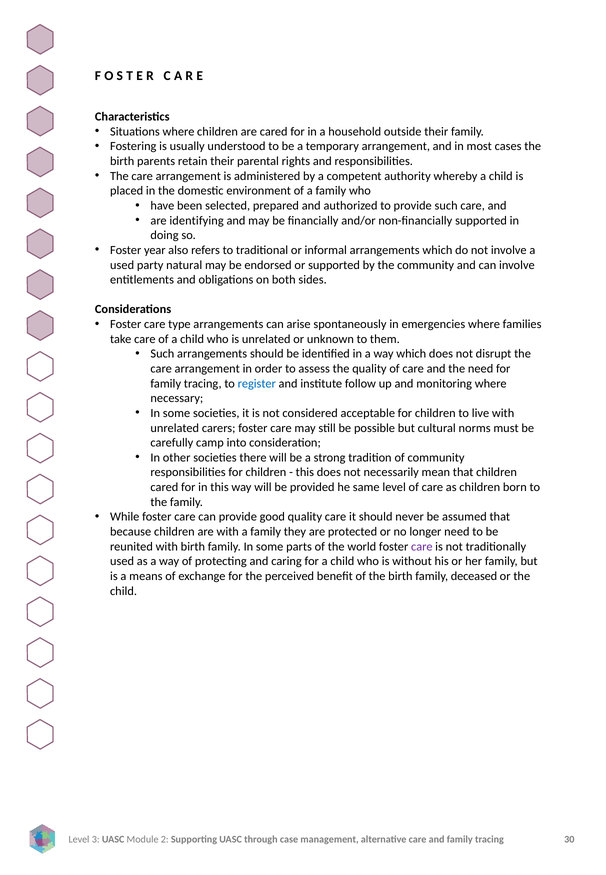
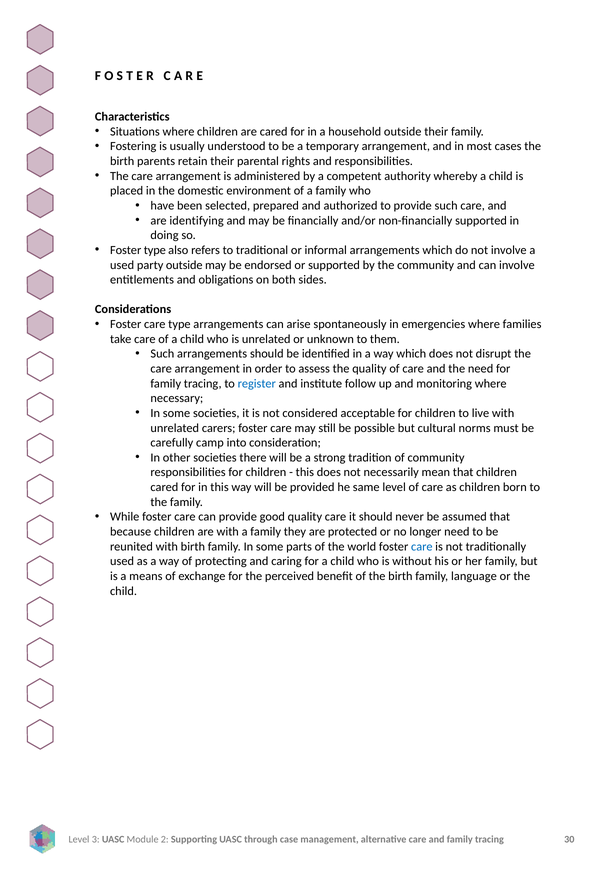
Foster year: year -> type (155, 250)
party natural: natural -> outside (184, 265)
care colour: purple -> blue (422, 547)
deceased: deceased -> language (474, 576)
